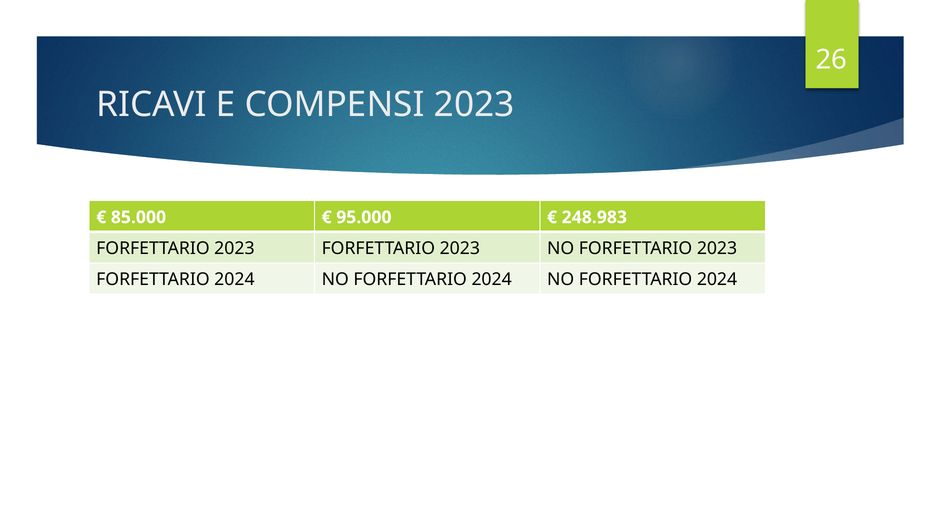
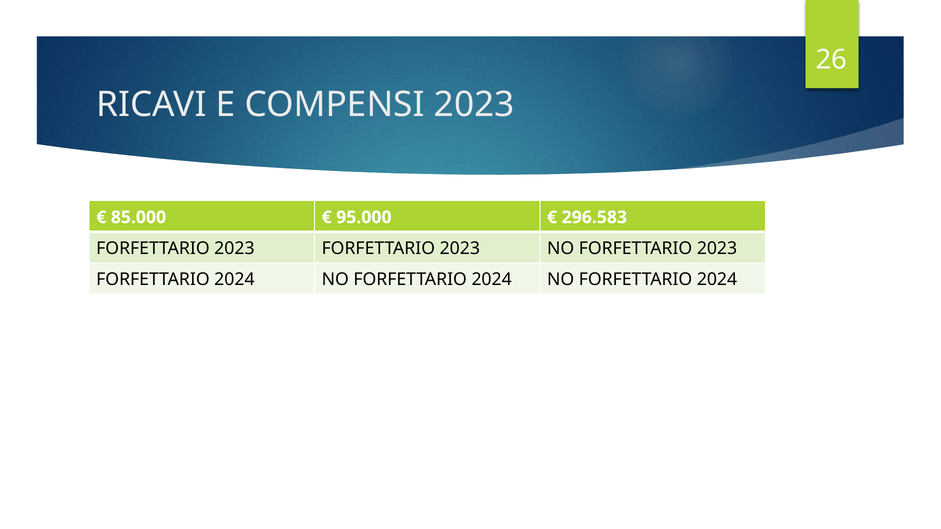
248.983: 248.983 -> 296.583 (594, 217)
